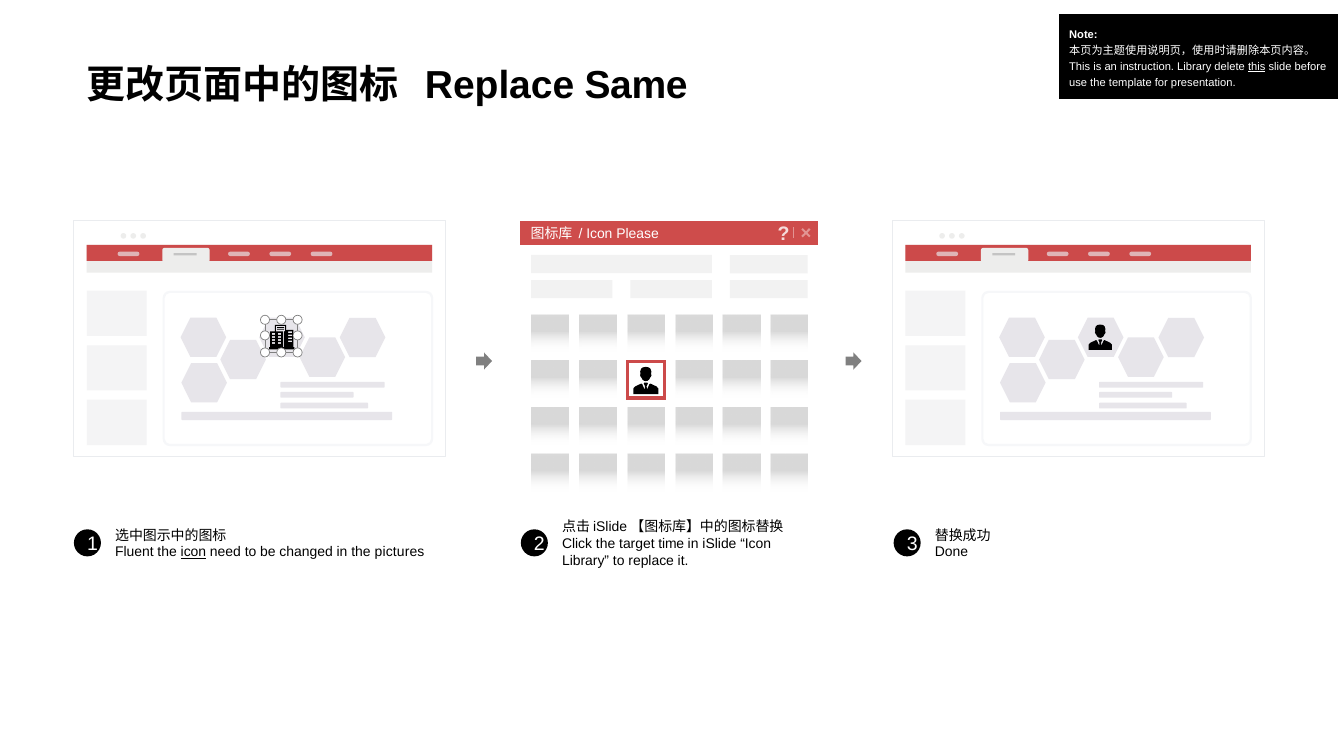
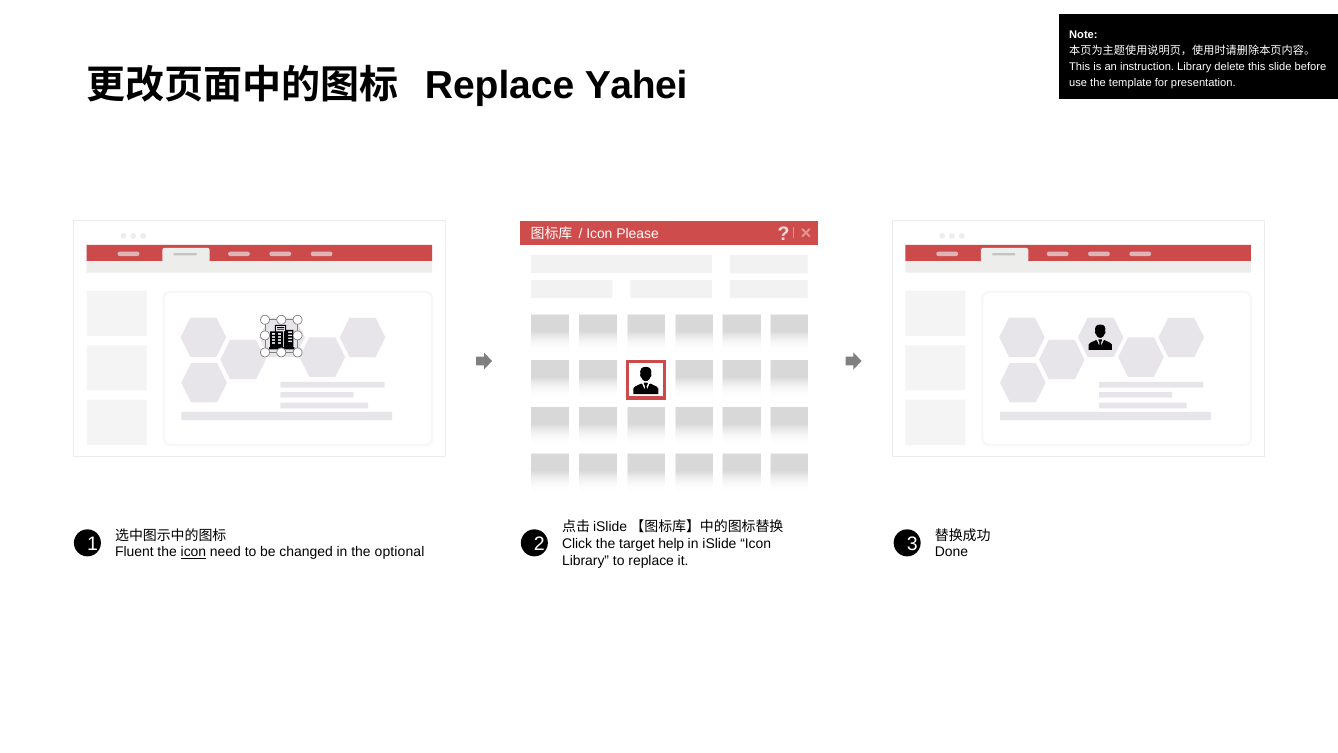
this underline: present -> none (1257, 67)
Same: Same -> Yahei (636, 85)
time: time -> help (671, 544)
pictures: pictures -> optional (400, 552)
